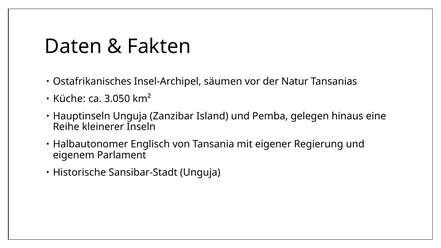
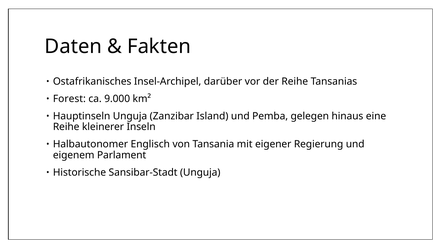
säumen: säumen -> darüber (223, 81)
der Natur: Natur -> Reihe (295, 81)
Küche: Küche -> Forest (69, 99)
3.050: 3.050 -> 9.000 (117, 99)
